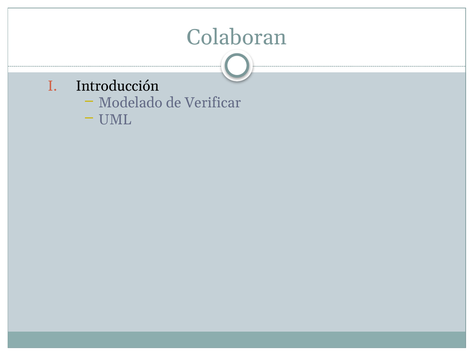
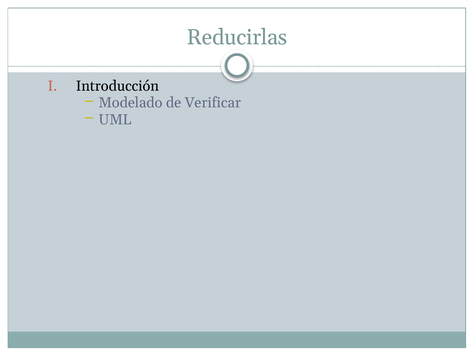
Colaboran: Colaboran -> Reducirlas (237, 37)
